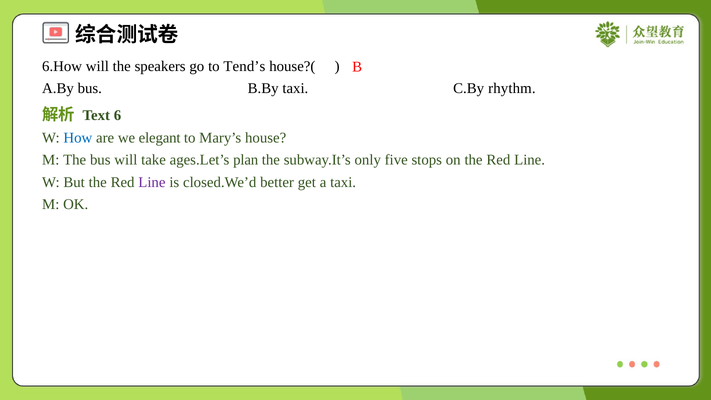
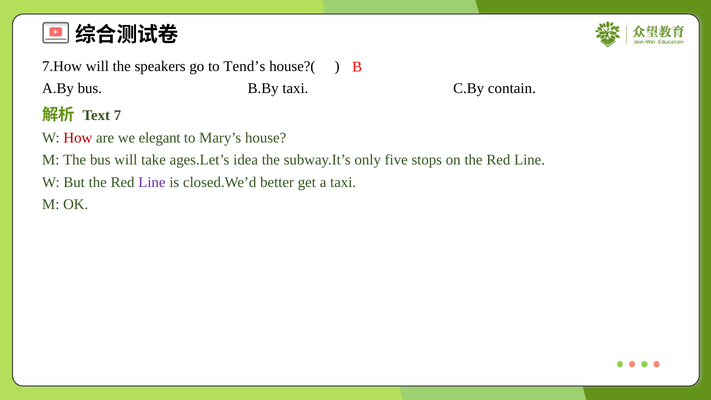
6.How: 6.How -> 7.How (62, 67)
rhythm: rhythm -> contain (512, 89)
6: 6 -> 7 (118, 115)
How colour: blue -> red (78, 138)
plan: plan -> idea (246, 160)
